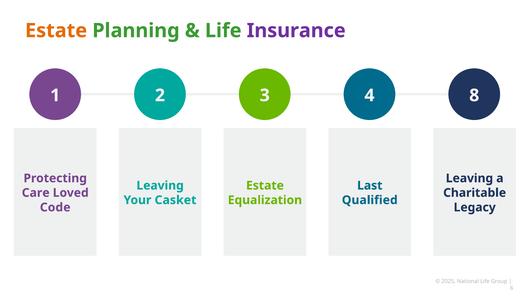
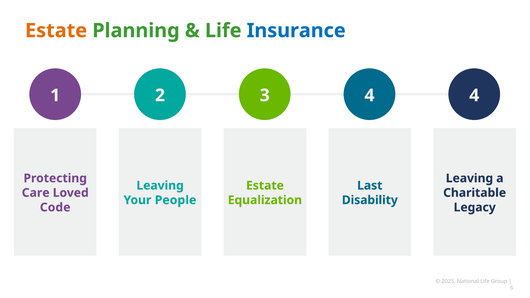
Insurance colour: purple -> blue (296, 31)
3 8: 8 -> 4 (474, 95)
Casket: Casket -> People (176, 200)
Qualified: Qualified -> Disability (370, 200)
